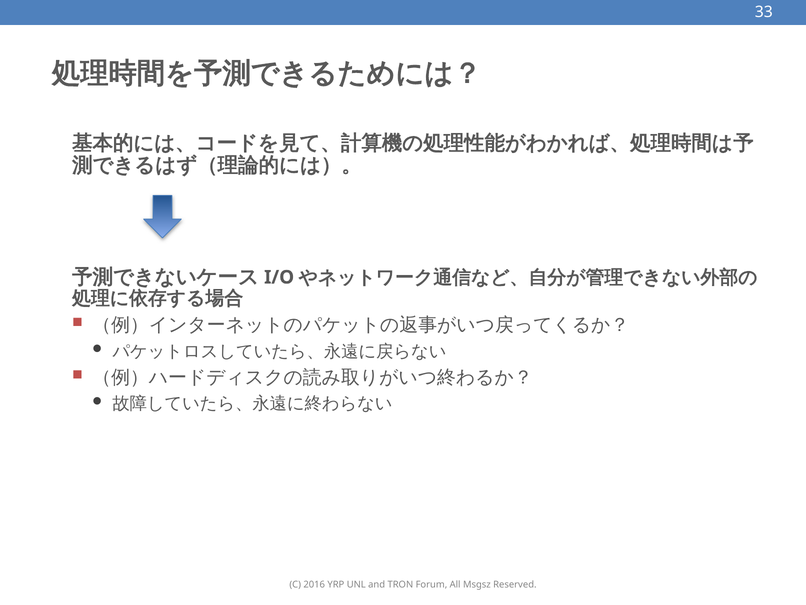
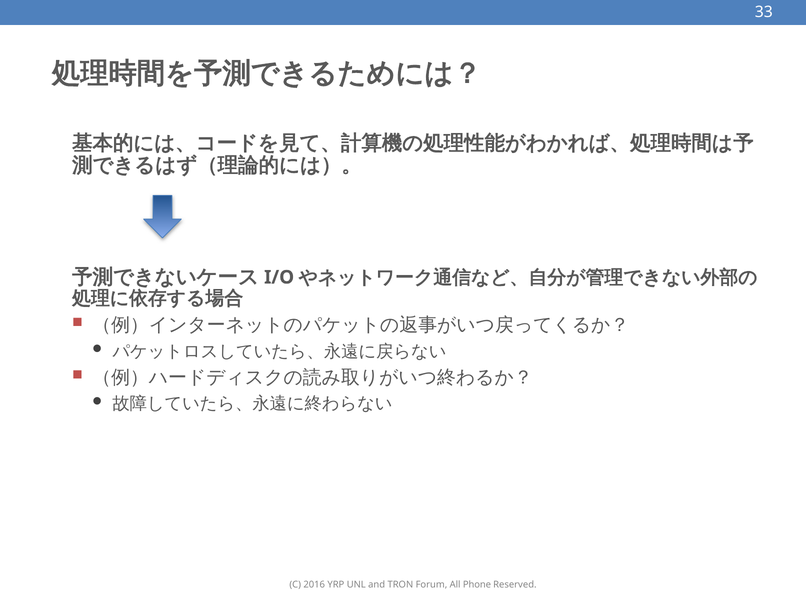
Msgsz: Msgsz -> Phone (477, 584)
